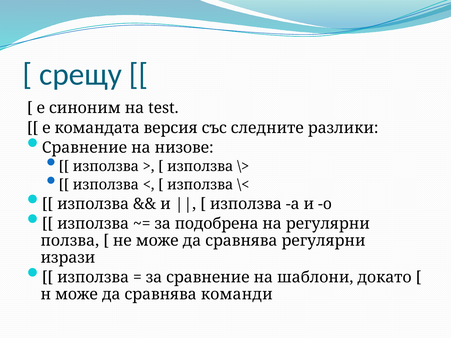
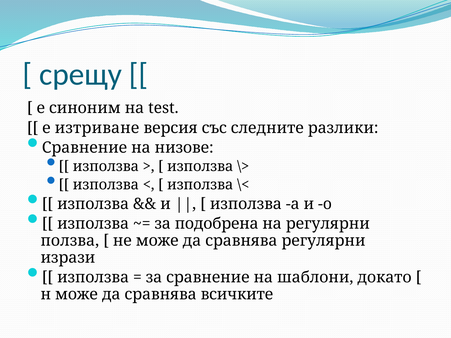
командата: командата -> изтриване (97, 128)
команди: команди -> всичките (237, 294)
